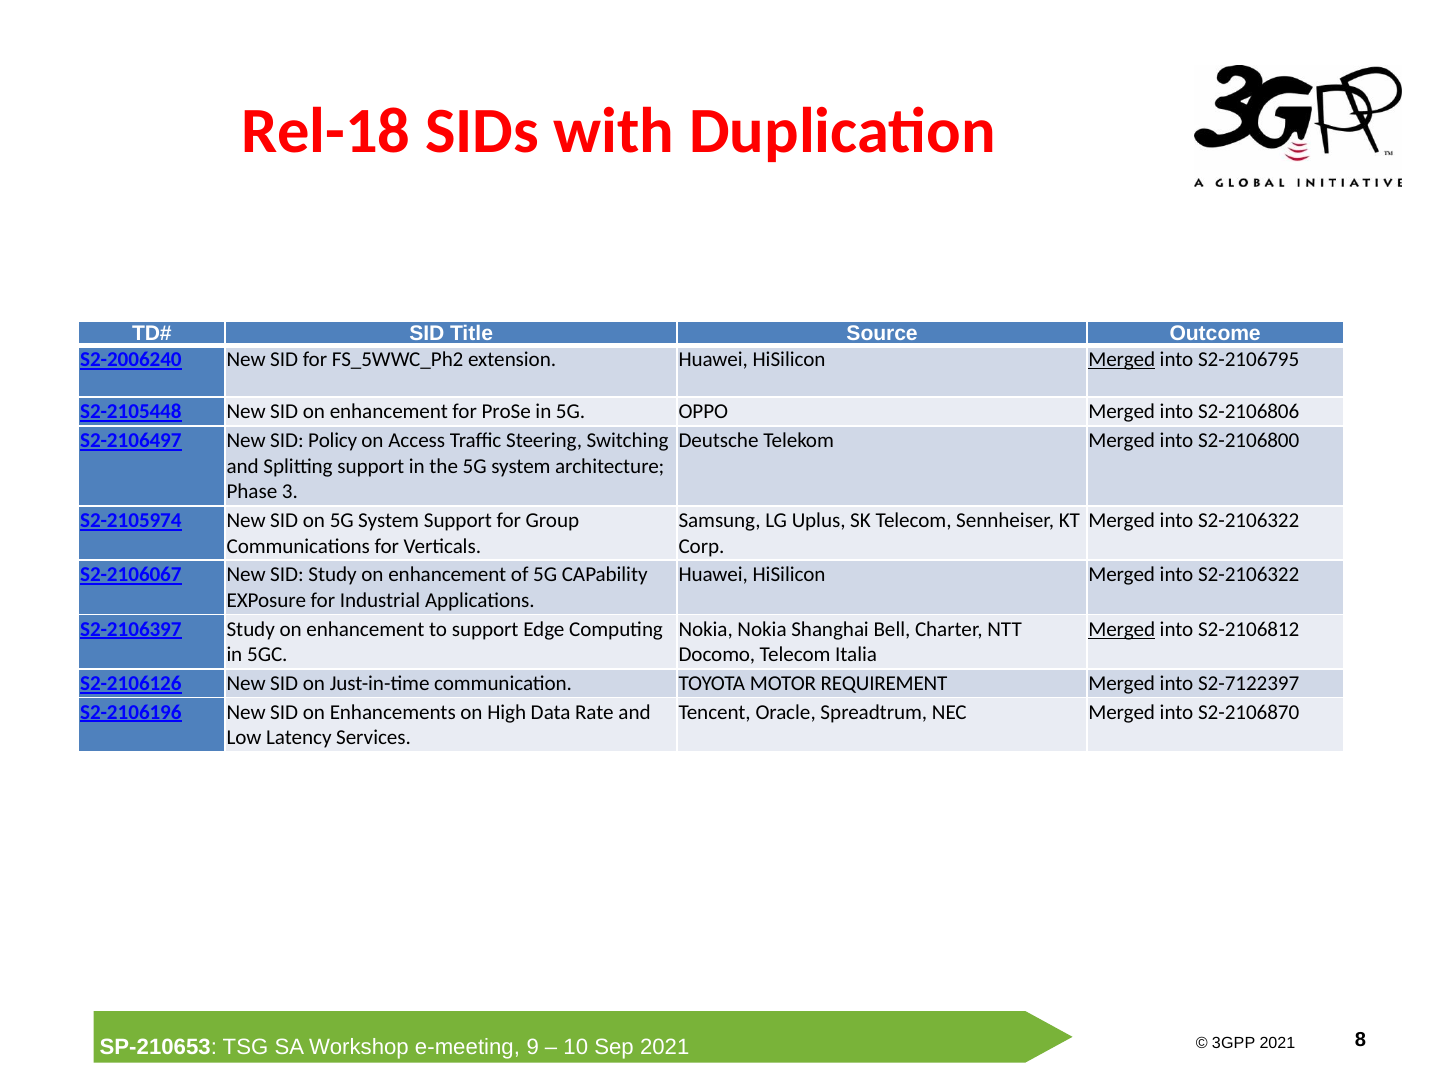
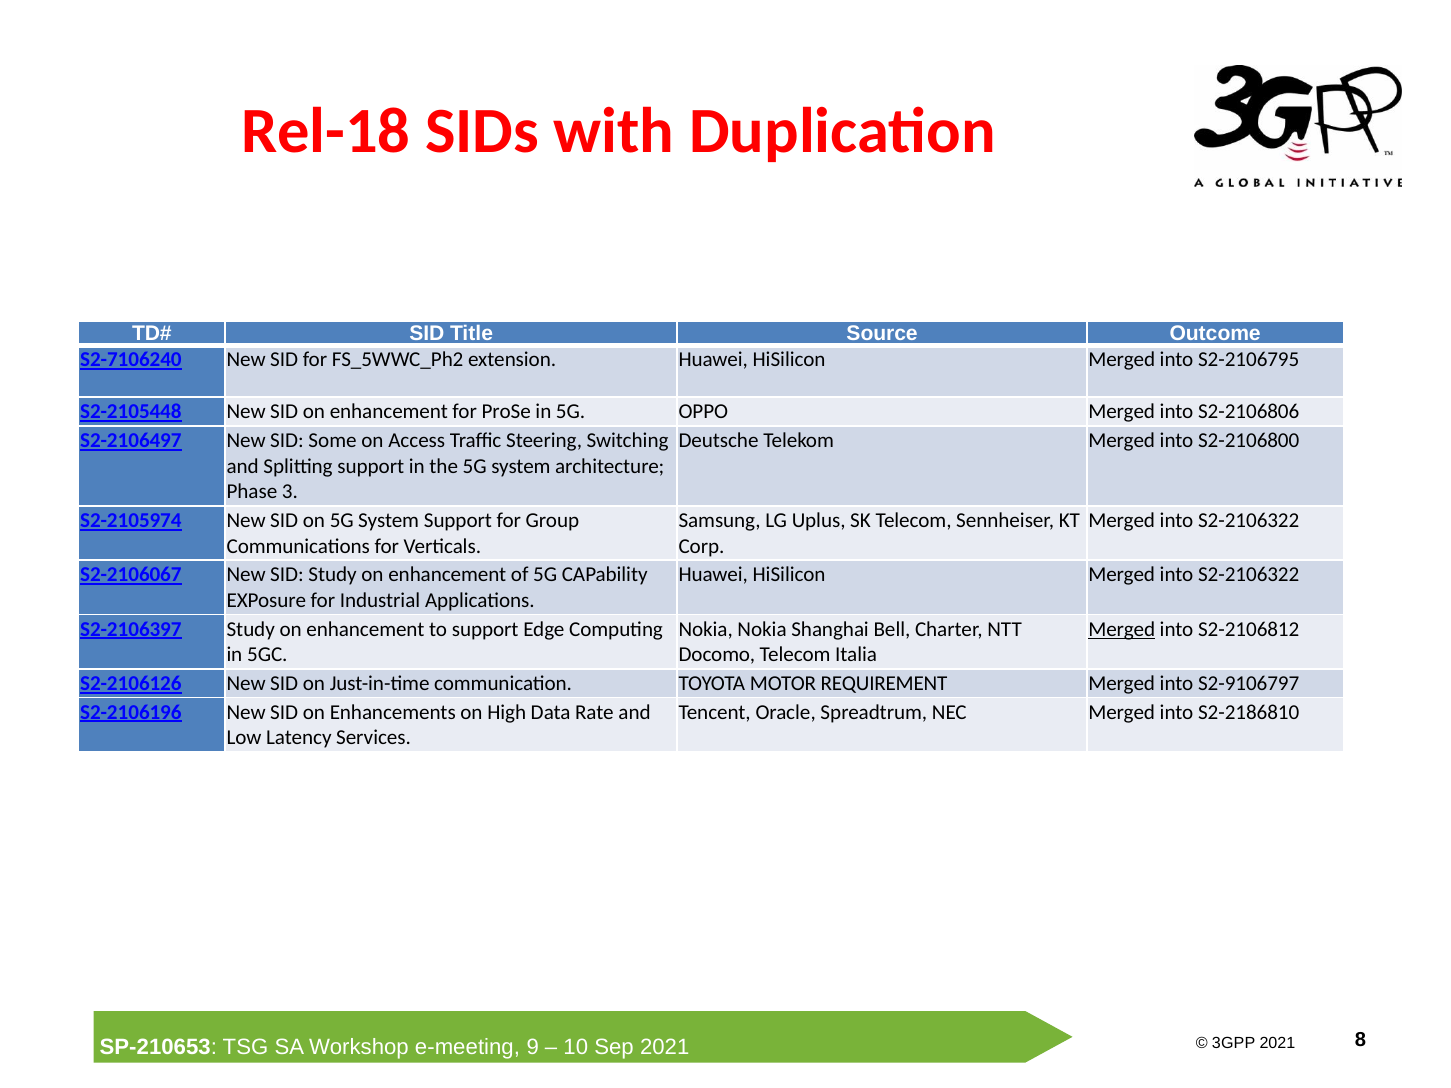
S2-2006240: S2-2006240 -> S2-7106240 (131, 360)
Merged underline: present -> none (1122, 360)
Policy: Policy -> Some (333, 441)
S2-7122397: S2-7122397 -> S2-9106797 (1249, 684)
S2-2106870: S2-2106870 -> S2-2186810 (1249, 712)
